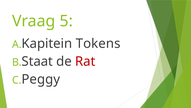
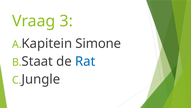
5: 5 -> 3 (66, 21)
Tokens: Tokens -> Simone (98, 43)
Rat colour: red -> blue (85, 61)
Peggy: Peggy -> Jungle (41, 79)
